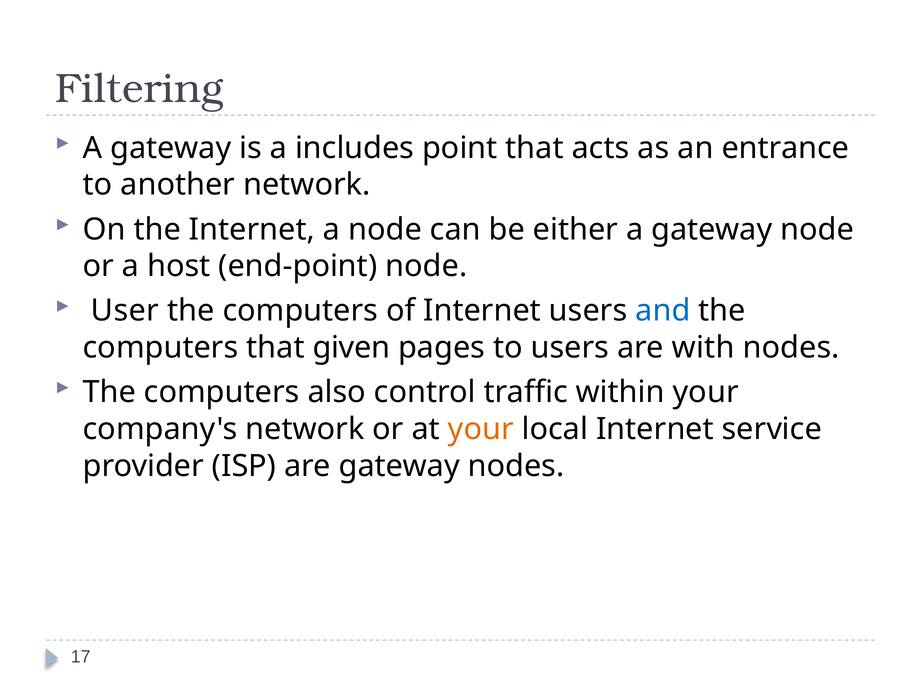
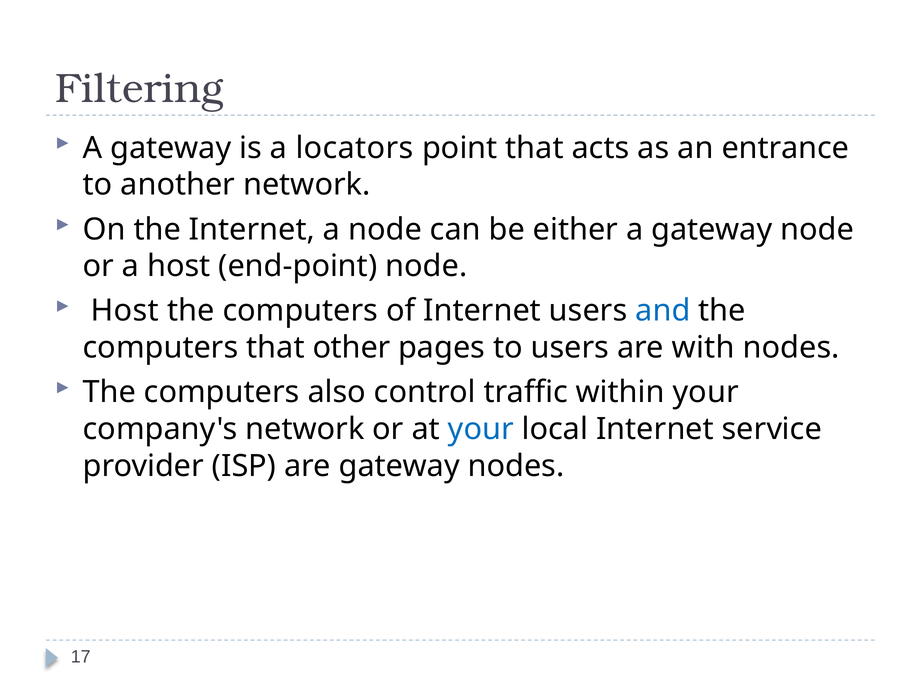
includes: includes -> locators (354, 148)
User: User -> Host (125, 311)
given: given -> other (352, 347)
your colour: orange -> blue (481, 429)
